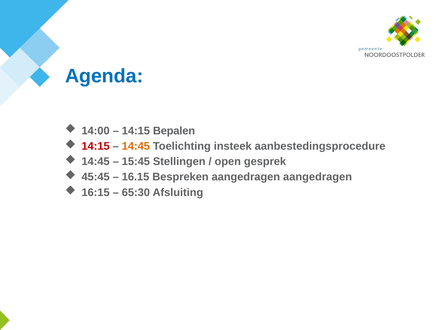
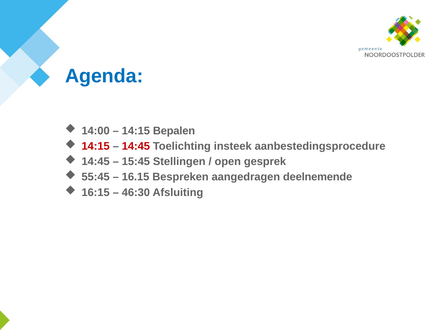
14:45 colour: orange -> red (136, 146)
45:45: 45:45 -> 55:45 (96, 177)
aangedragen aangedragen: aangedragen -> deelnemende (318, 177)
65:30: 65:30 -> 46:30 (136, 192)
